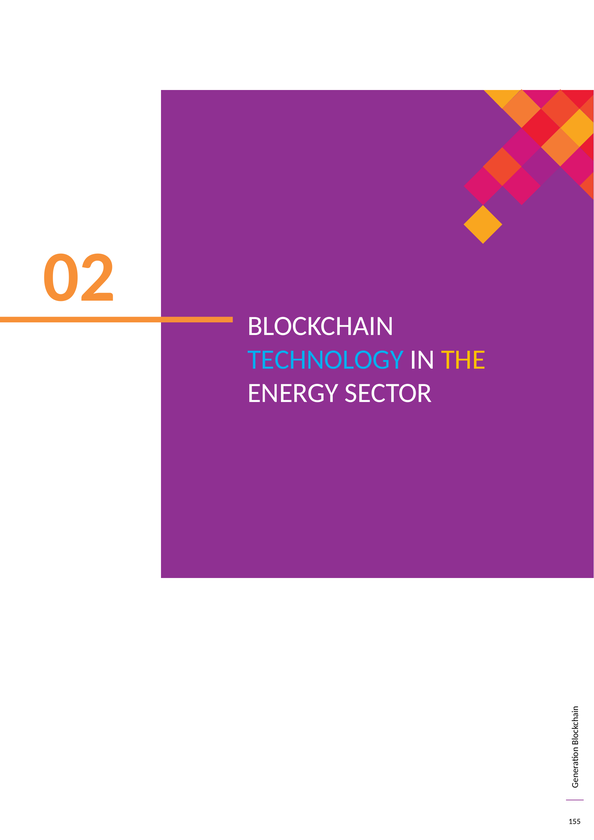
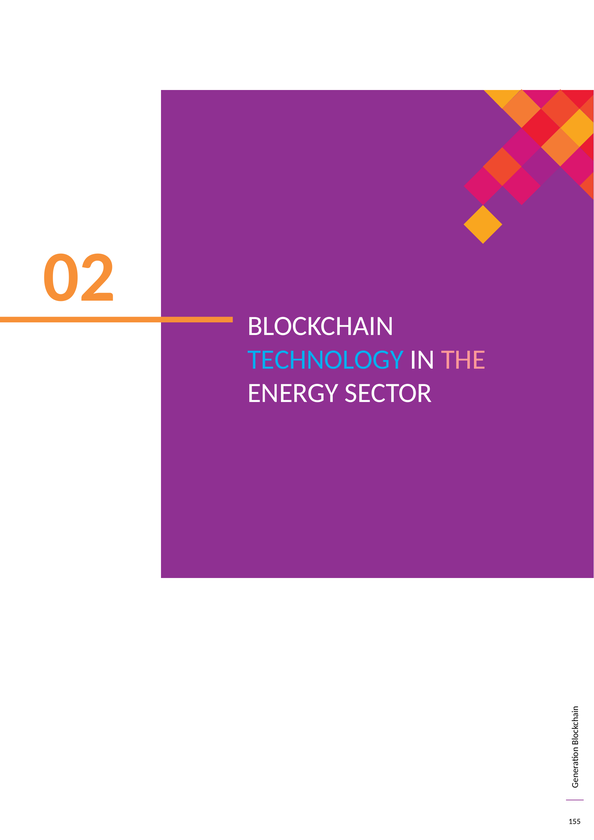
THE colour: yellow -> pink (463, 360)
